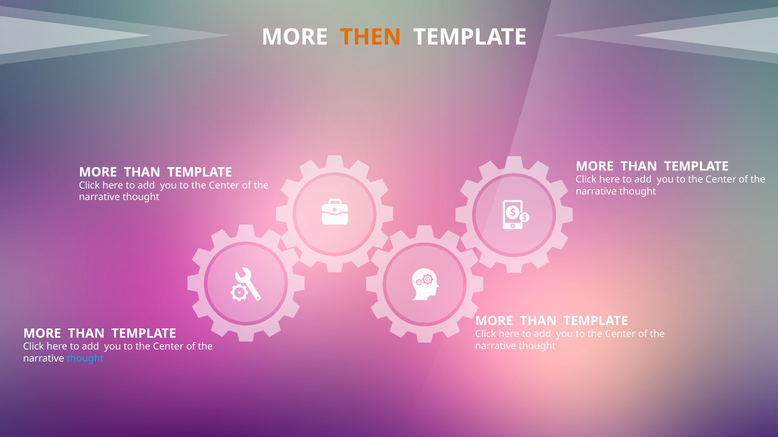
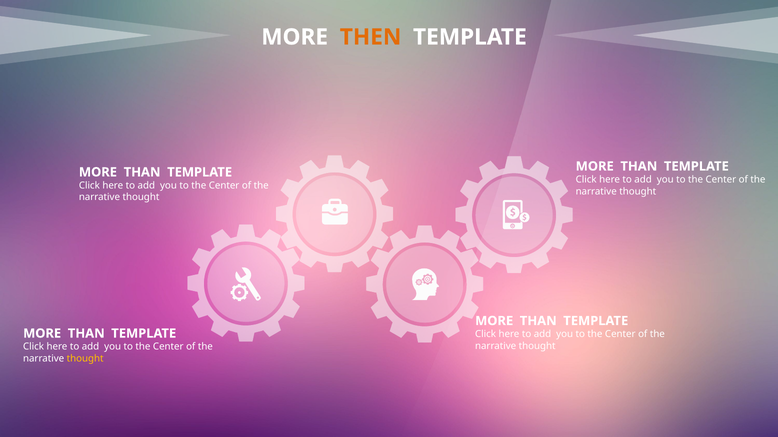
thought colour: light blue -> yellow (85, 359)
